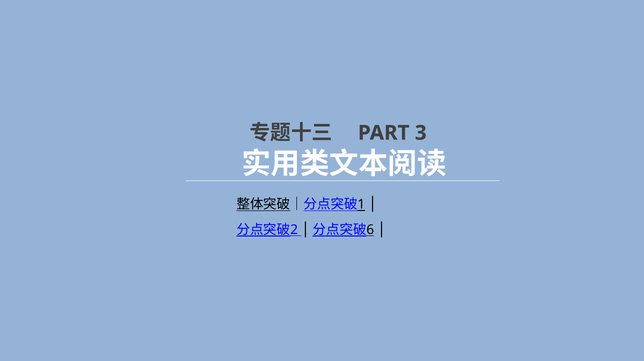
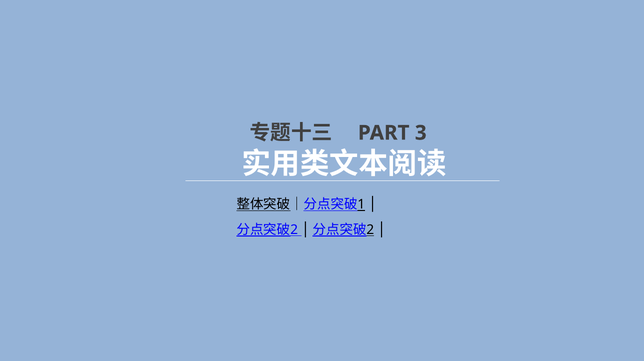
6: 6 -> 2 (370, 230)
